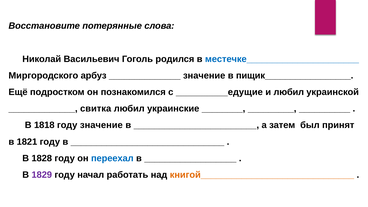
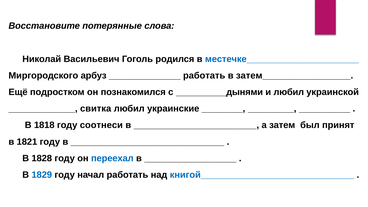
значение: значение -> работать (204, 76)
пищик_________________: пищик_________________ -> затем_________________ (295, 76)
__________едущие: __________едущие -> __________дынями (219, 92)
году значение: значение -> соотнеси (101, 125)
1829 colour: purple -> blue (42, 175)
книгой______________________________ colour: orange -> blue (262, 175)
